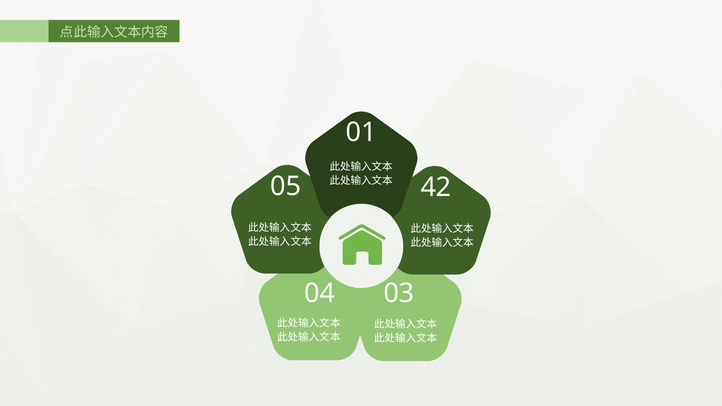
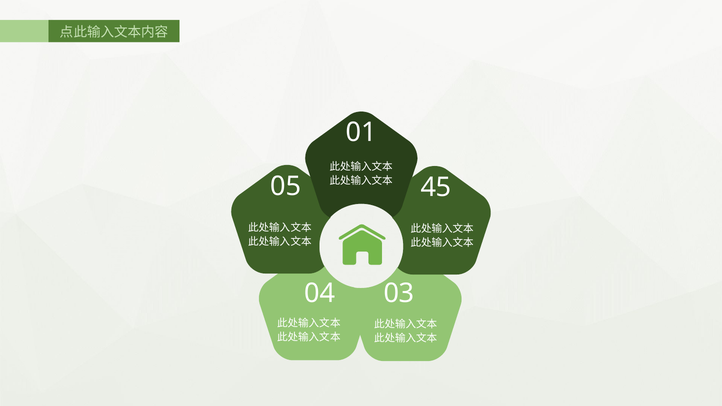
42: 42 -> 45 (436, 187)
